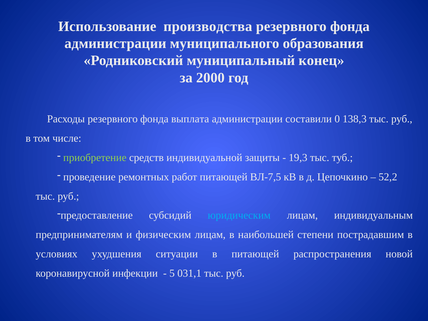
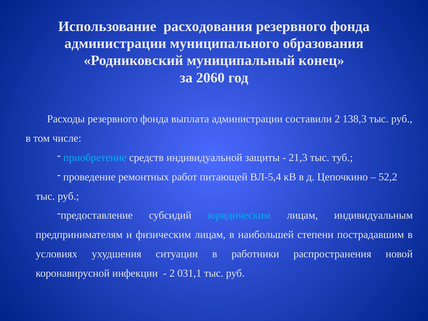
производства: производства -> расходования (208, 26)
2000: 2000 -> 2060 (210, 78)
составили 0: 0 -> 2 (337, 119)
приобретение colour: light green -> light blue (95, 158)
19,3: 19,3 -> 21,3 (298, 158)
ВЛ-7,5: ВЛ-7,5 -> ВЛ-5,4 (266, 177)
в питающей: питающей -> работники (255, 254)
5: 5 -> 2 (172, 273)
